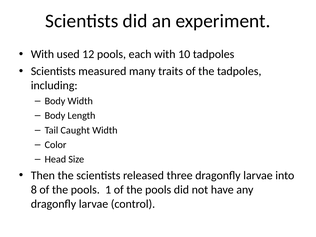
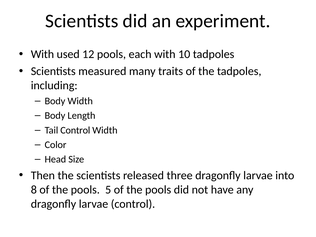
Tail Caught: Caught -> Control (75, 130)
1: 1 -> 5 (108, 190)
